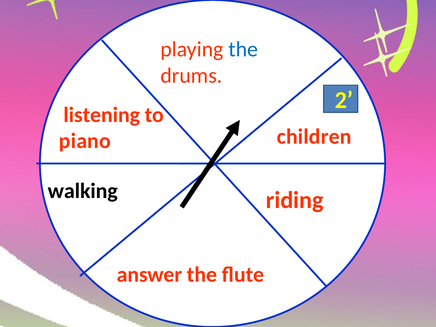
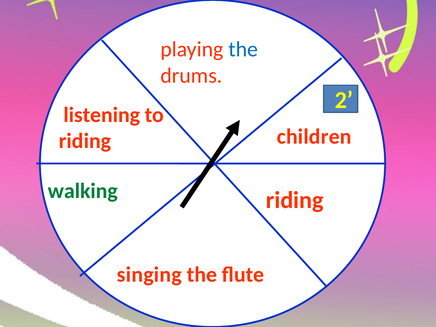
piano: piano -> riding (85, 141)
walking colour: black -> green (83, 191)
answer: answer -> singing (149, 275)
